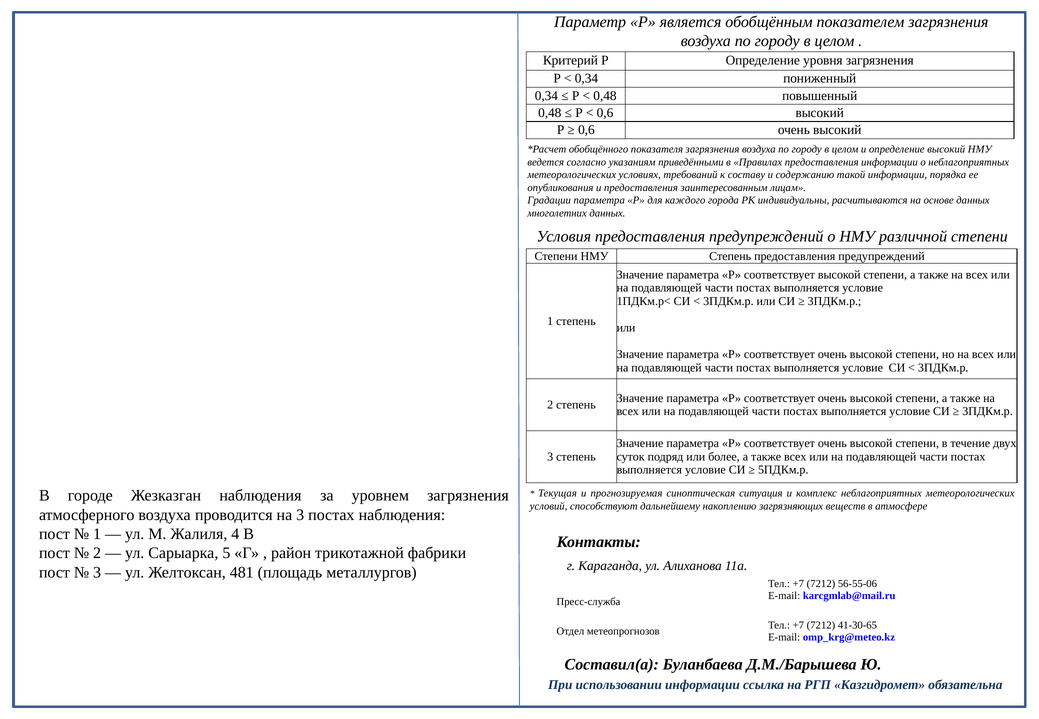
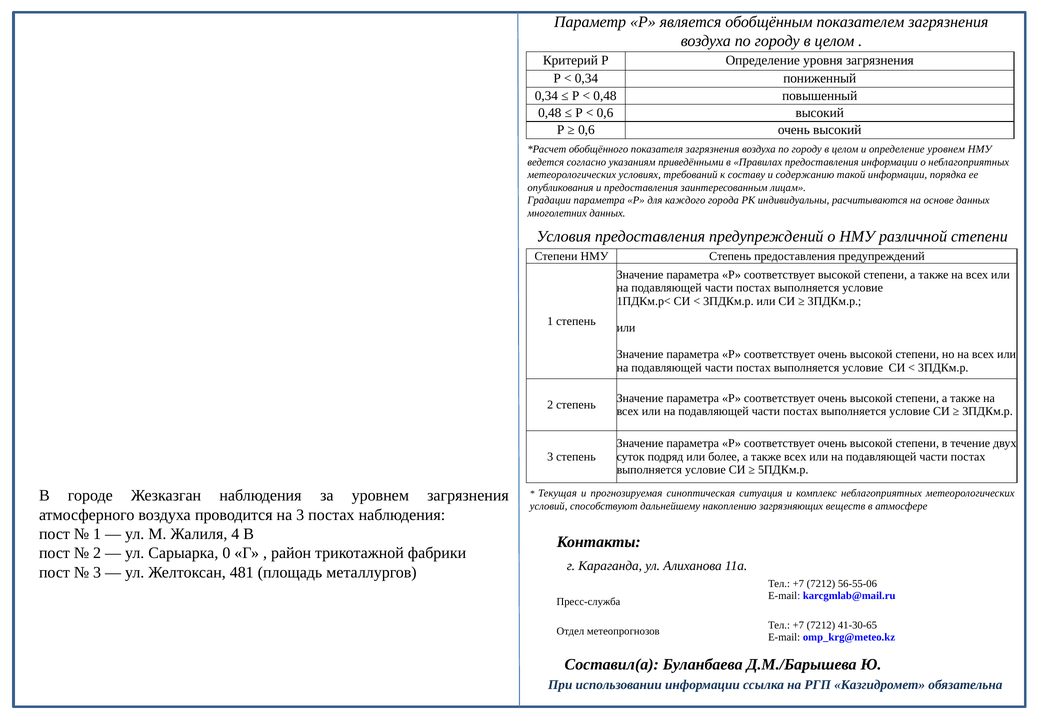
определение высокий: высокий -> уровнем (946, 149)
5: 5 -> 0 (226, 553)
